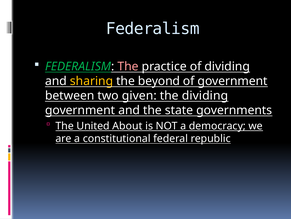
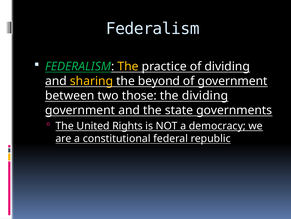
The colour: pink -> yellow (128, 66)
given: given -> those (139, 95)
About: About -> Rights (127, 126)
